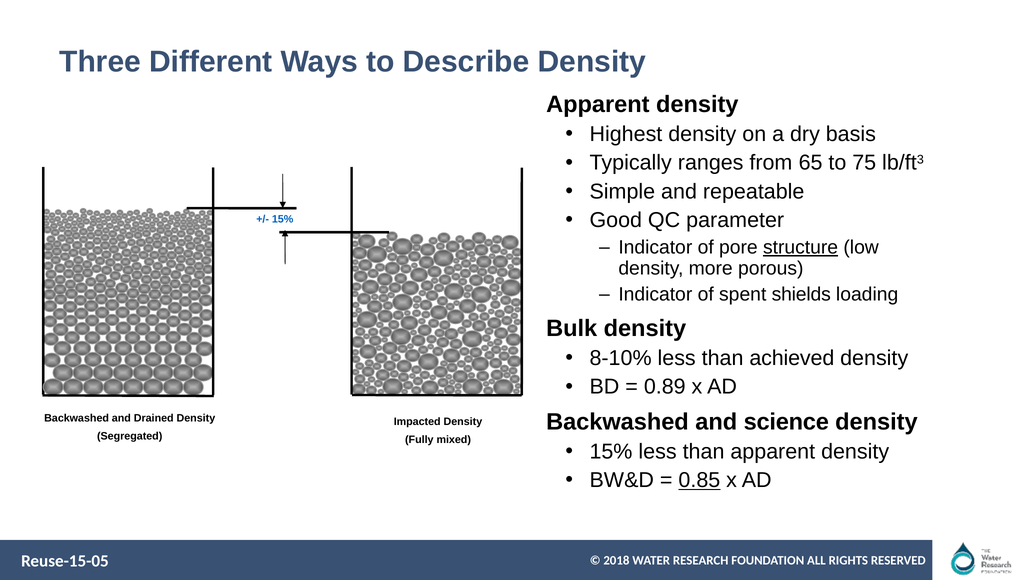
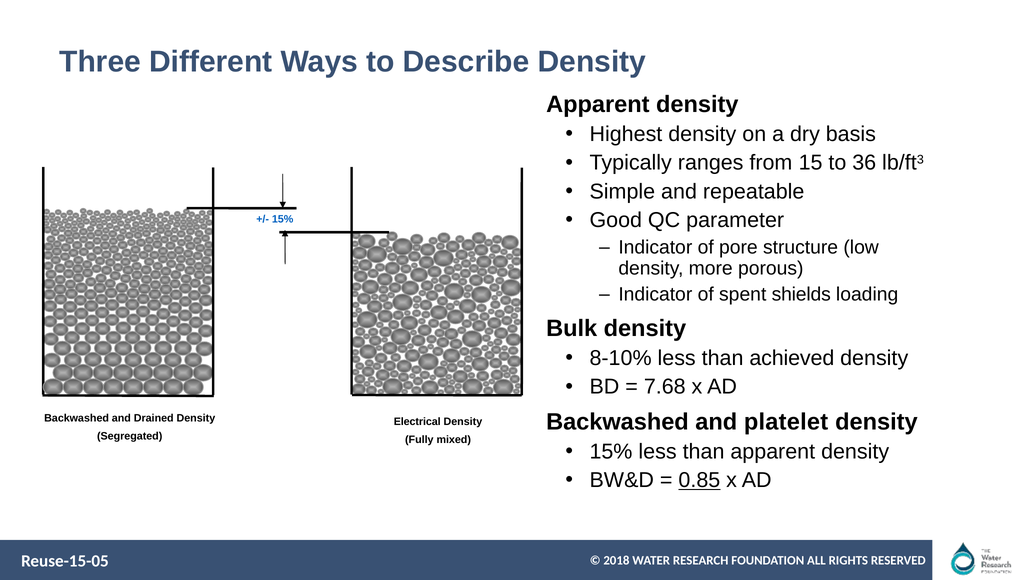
65: 65 -> 15 (811, 163)
75: 75 -> 36 (864, 163)
structure underline: present -> none (801, 247)
0.89: 0.89 -> 7.68 (665, 386)
science: science -> platelet (786, 421)
Impacted: Impacted -> Electrical (417, 421)
